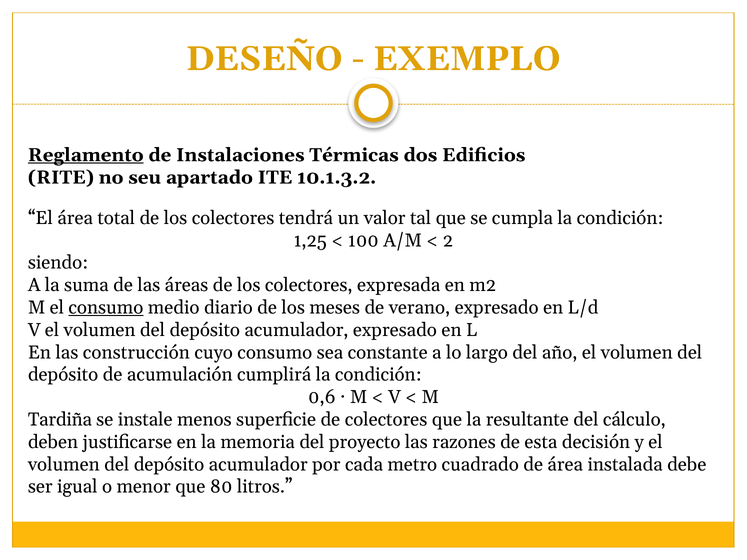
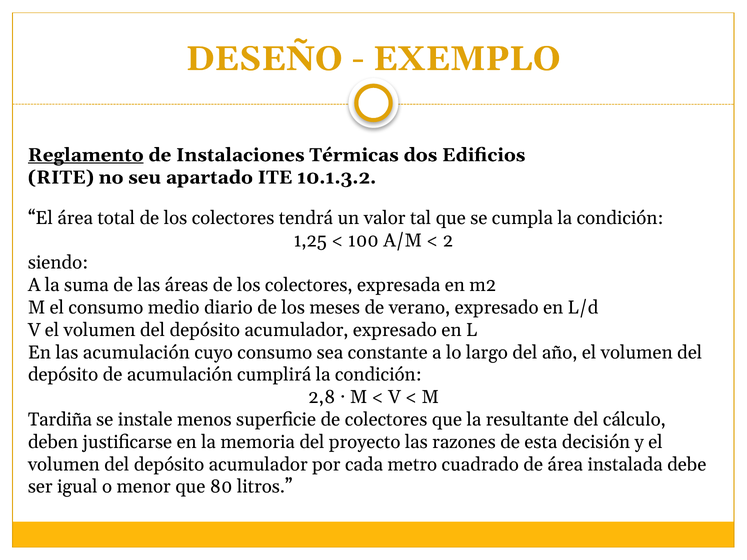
consumo underline: present -> none (106, 308)
las construcción: construcción -> acumulación (136, 353)
0,6: 0,6 -> 2,8 (322, 397)
